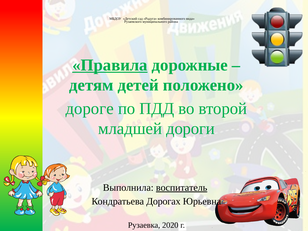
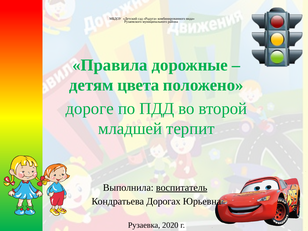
Правила underline: present -> none (110, 65)
детей: детей -> цвета (138, 85)
дороги: дороги -> терпит (190, 129)
